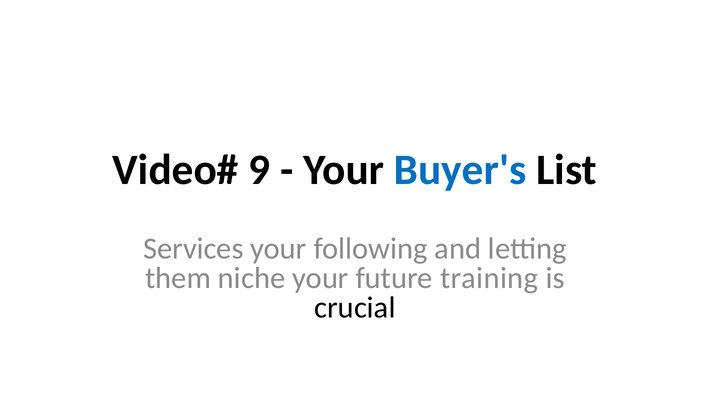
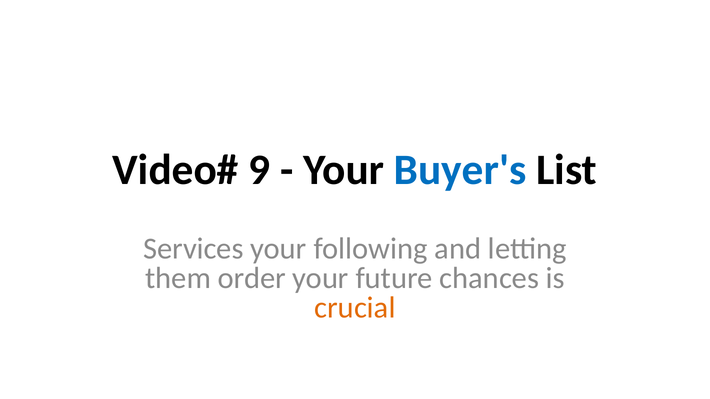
niche: niche -> order (252, 278)
training: training -> chances (489, 278)
crucial colour: black -> orange (355, 308)
